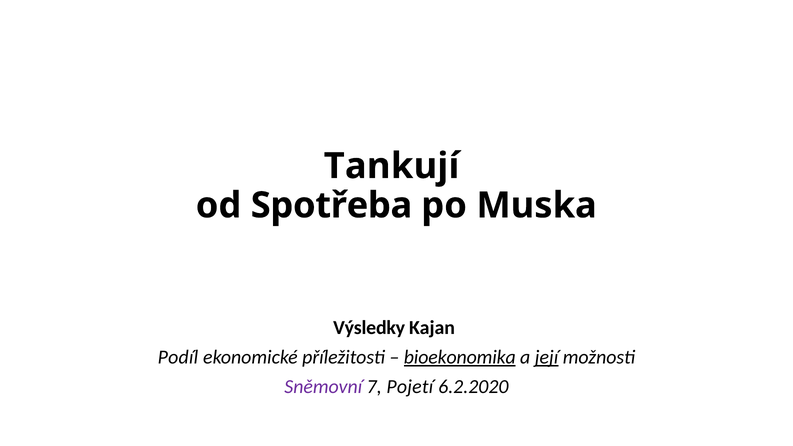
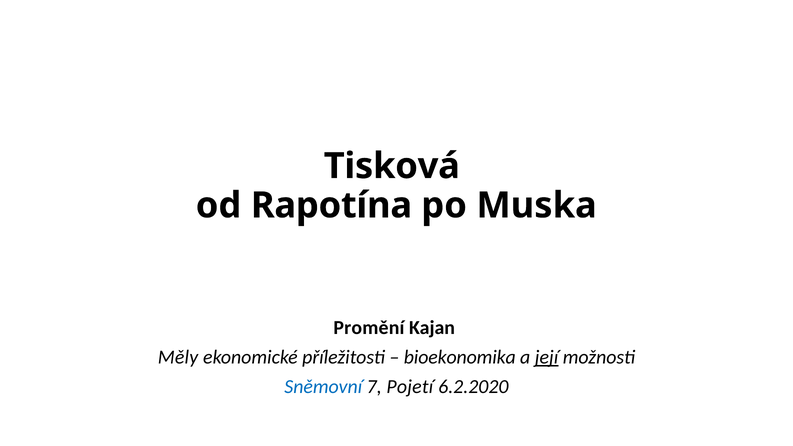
Tankují: Tankují -> Tisková (392, 166)
Spotřeba: Spotřeba -> Rapotína (331, 205)
Výsledky: Výsledky -> Promění (369, 328)
Podíl: Podíl -> Měly (178, 357)
bioekonomika underline: present -> none (460, 357)
Sněmovní colour: purple -> blue (323, 387)
